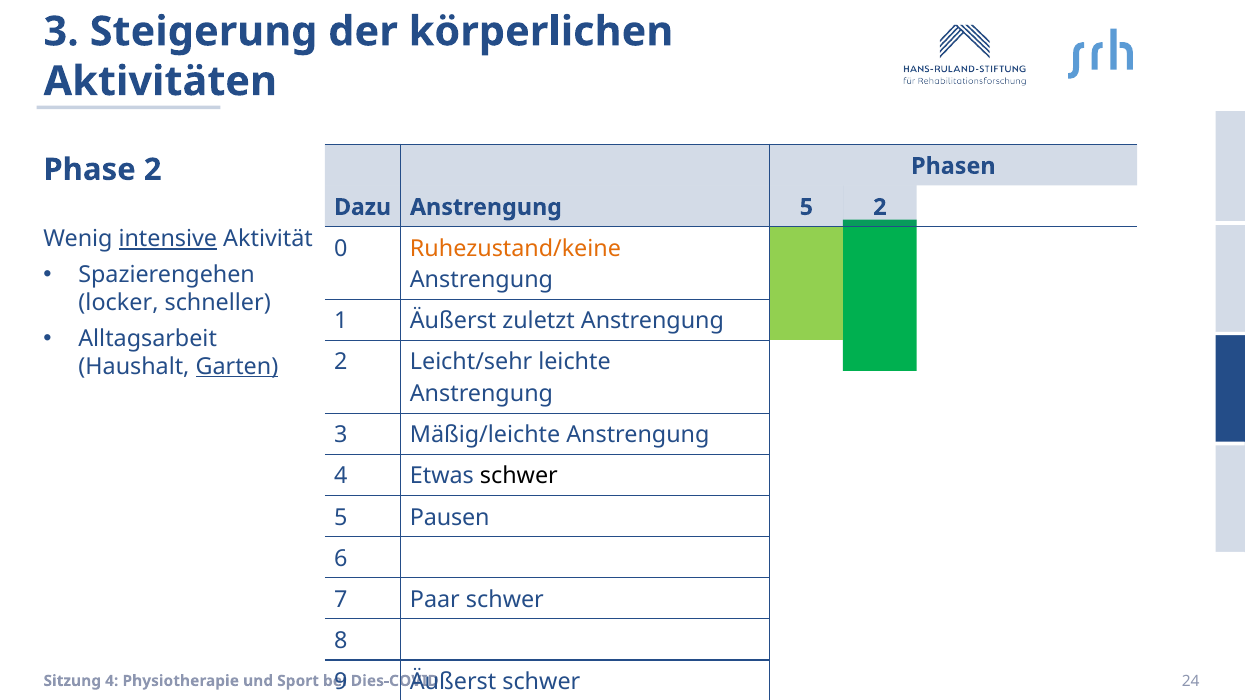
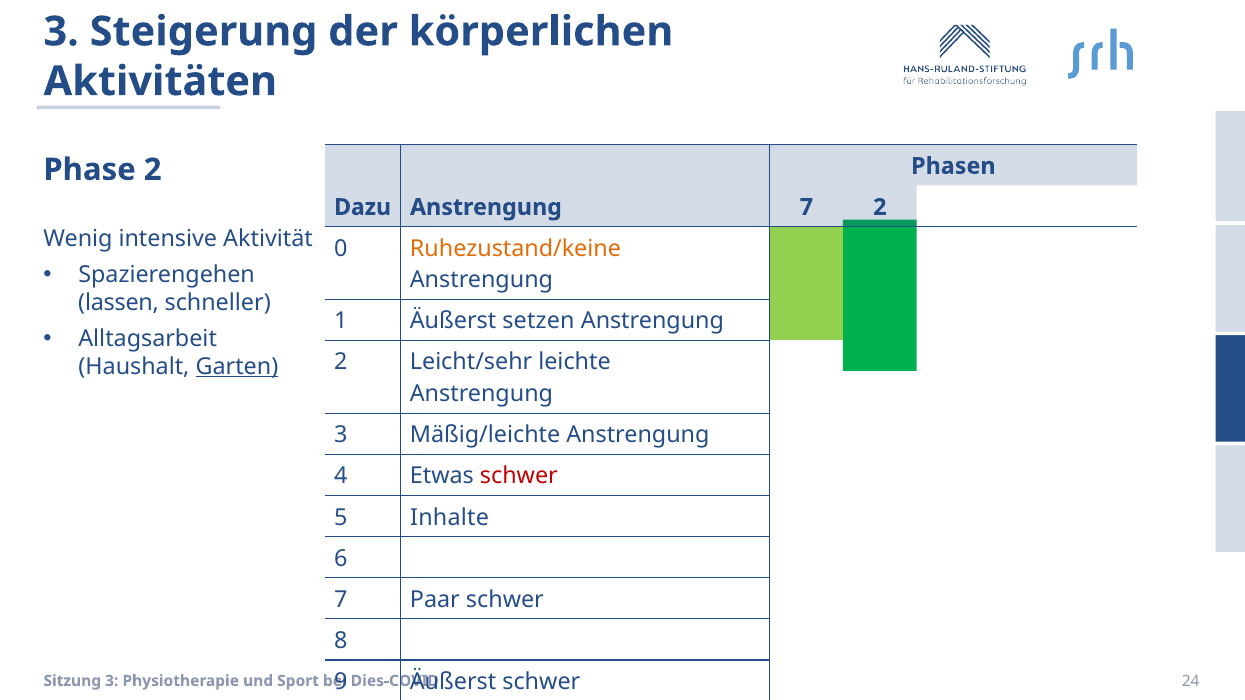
Anstrengung 5: 5 -> 7 (806, 207)
intensive underline: present -> none (168, 239)
locker: locker -> lassen (119, 303)
zuletzt: zuletzt -> setzen (538, 321)
schwer colour: black -> red (519, 476)
Pausen: Pausen -> Inhalte (450, 518)
Sitzung 4: 4 -> 3 (112, 681)
